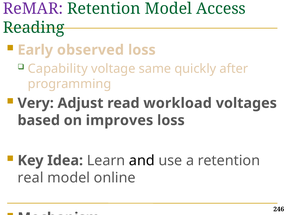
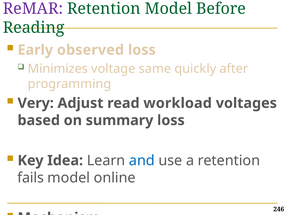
Access: Access -> Before (221, 9)
Capability: Capability -> Minimizes (58, 69)
improves: improves -> summary (120, 121)
and colour: black -> blue (142, 161)
real: real -> fails (31, 178)
